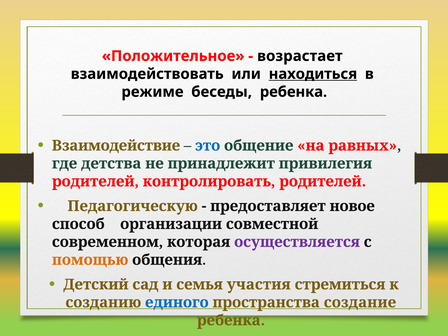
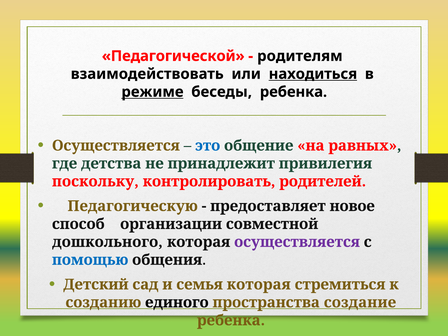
Положительное: Положительное -> Педагогической (173, 56)
возрастает: возрастает -> родителям (300, 56)
режиме underline: none -> present (152, 92)
Взаимодействие: Взаимодействие -> Осуществляется (116, 146)
родителей: родителей -> поскольку (95, 181)
современном: современном -> дошкольного (107, 242)
помощью colour: orange -> blue (90, 260)
семья участия: участия -> которая (259, 284)
единого colour: blue -> black (177, 302)
